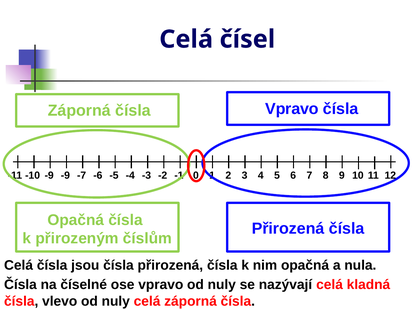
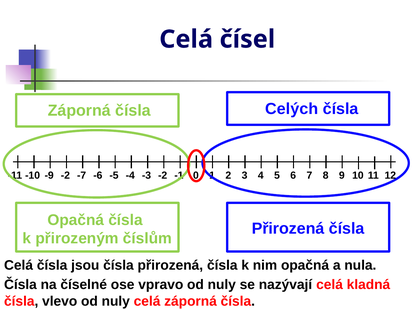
Vpravo: Vpravo -> Celých (292, 109)
-9: -9 -> -2 (65, 176)
